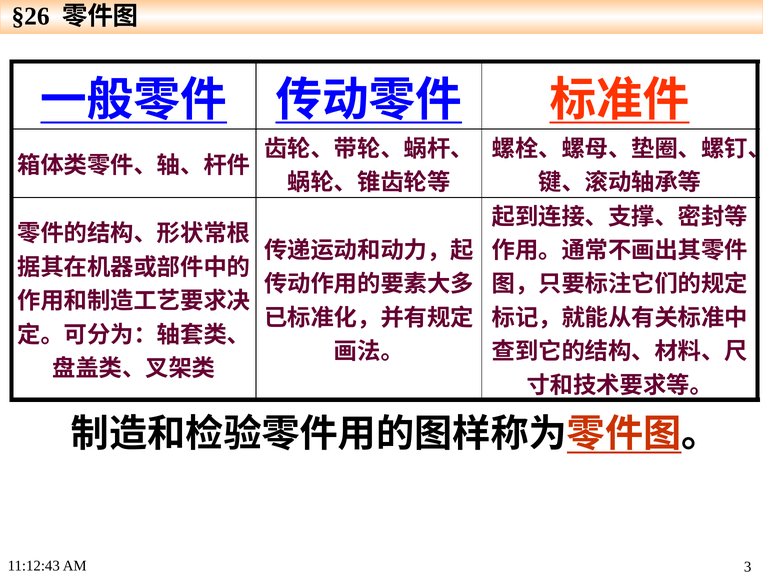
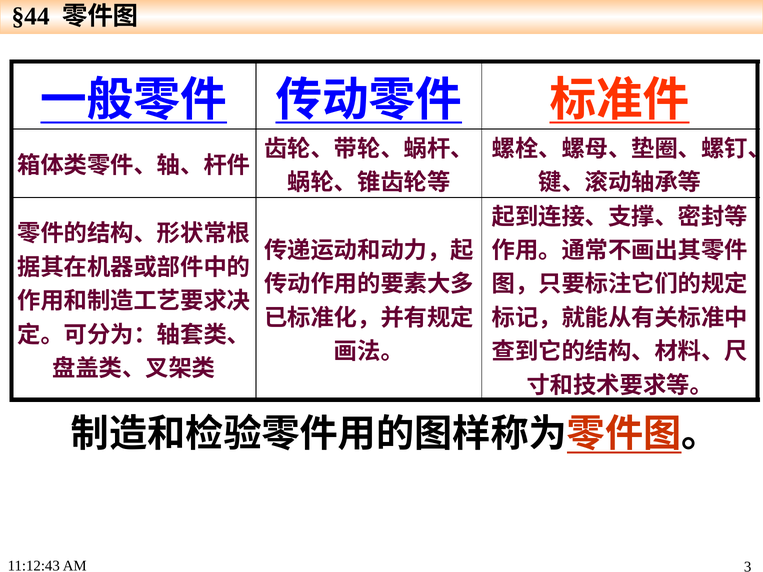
§26: §26 -> §44 (31, 16)
